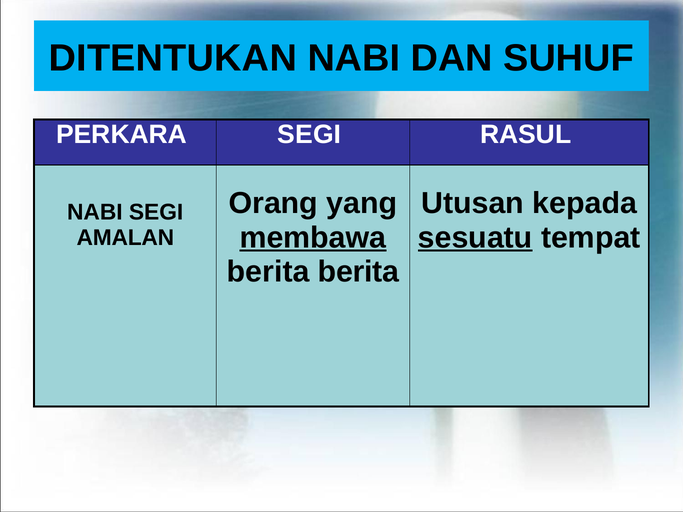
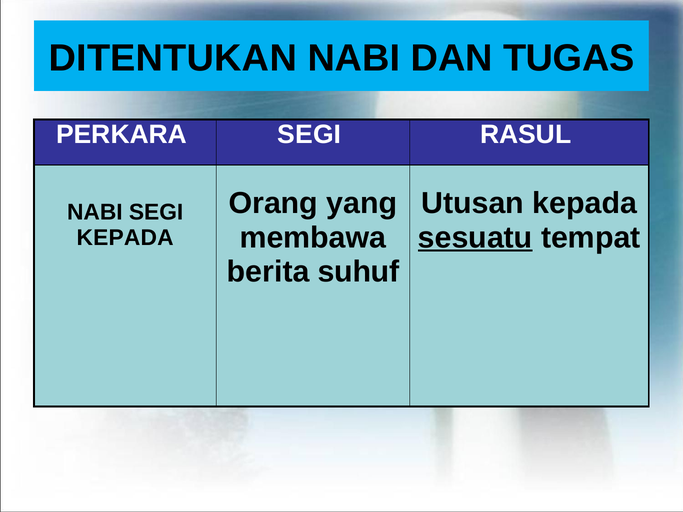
SUHUF: SUHUF -> TUGAS (569, 58)
membawa underline: present -> none (313, 238)
AMALAN: AMALAN -> KEPADA (125, 238)
berita berita: berita -> suhuf (359, 272)
